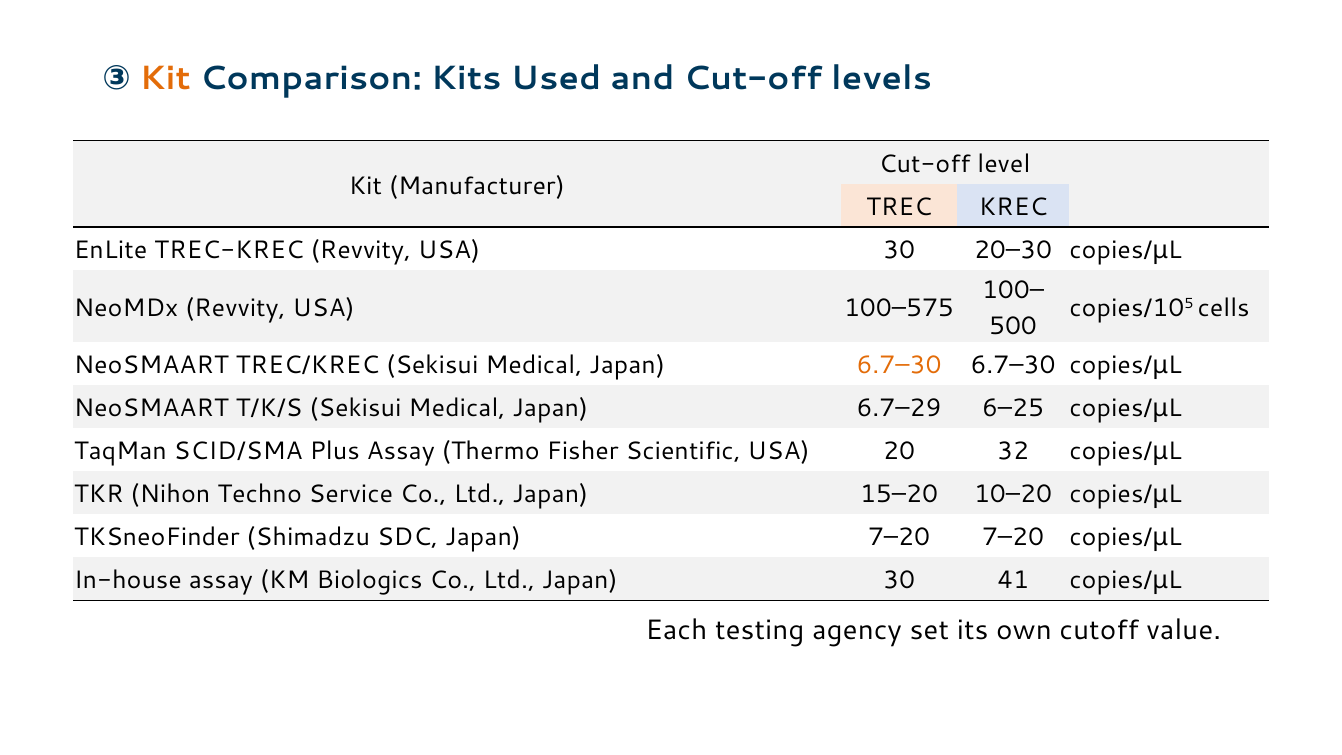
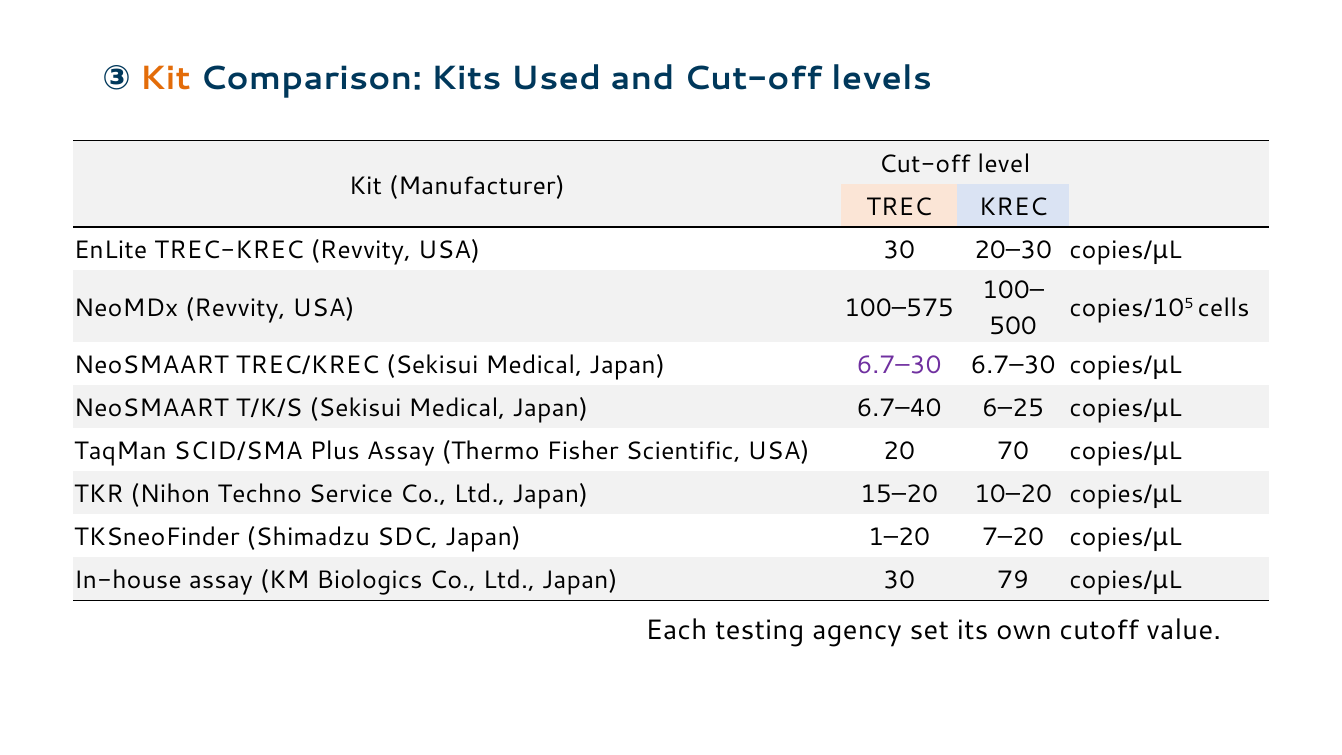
6.7–30 colour: orange -> purple (899, 365)
6.7–29: 6.7–29 -> 6.7–40 (899, 409)
32: 32 -> 70 (1013, 451)
Japan 7–20: 7–20 -> 1–20 (899, 537)
41: 41 -> 79 (1013, 581)
